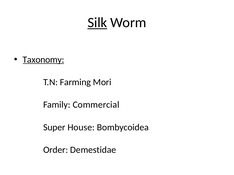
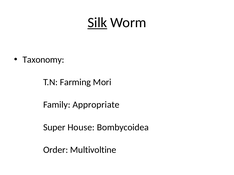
Taxonomy underline: present -> none (43, 60)
Commercial: Commercial -> Appropriate (96, 105)
Demestidae: Demestidae -> Multivoltine (93, 150)
